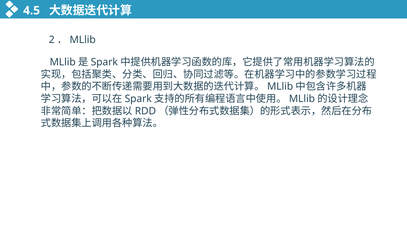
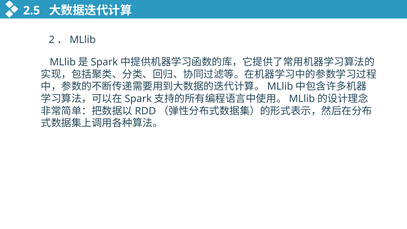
4.5: 4.5 -> 2.5 (32, 10)
